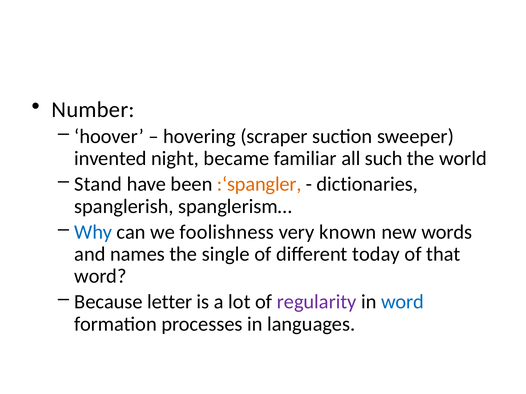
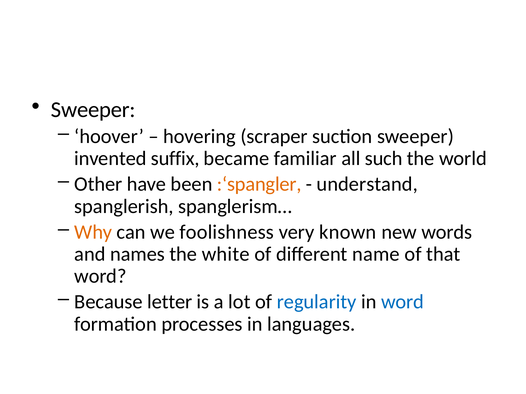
Number: Number -> Sweeper (93, 110)
night: night -> suffix (175, 159)
Stand: Stand -> Other (98, 184)
dictionaries: dictionaries -> understand (367, 184)
Why colour: blue -> orange (93, 232)
single: single -> white (226, 254)
today: today -> name (376, 254)
regularity colour: purple -> blue (317, 302)
